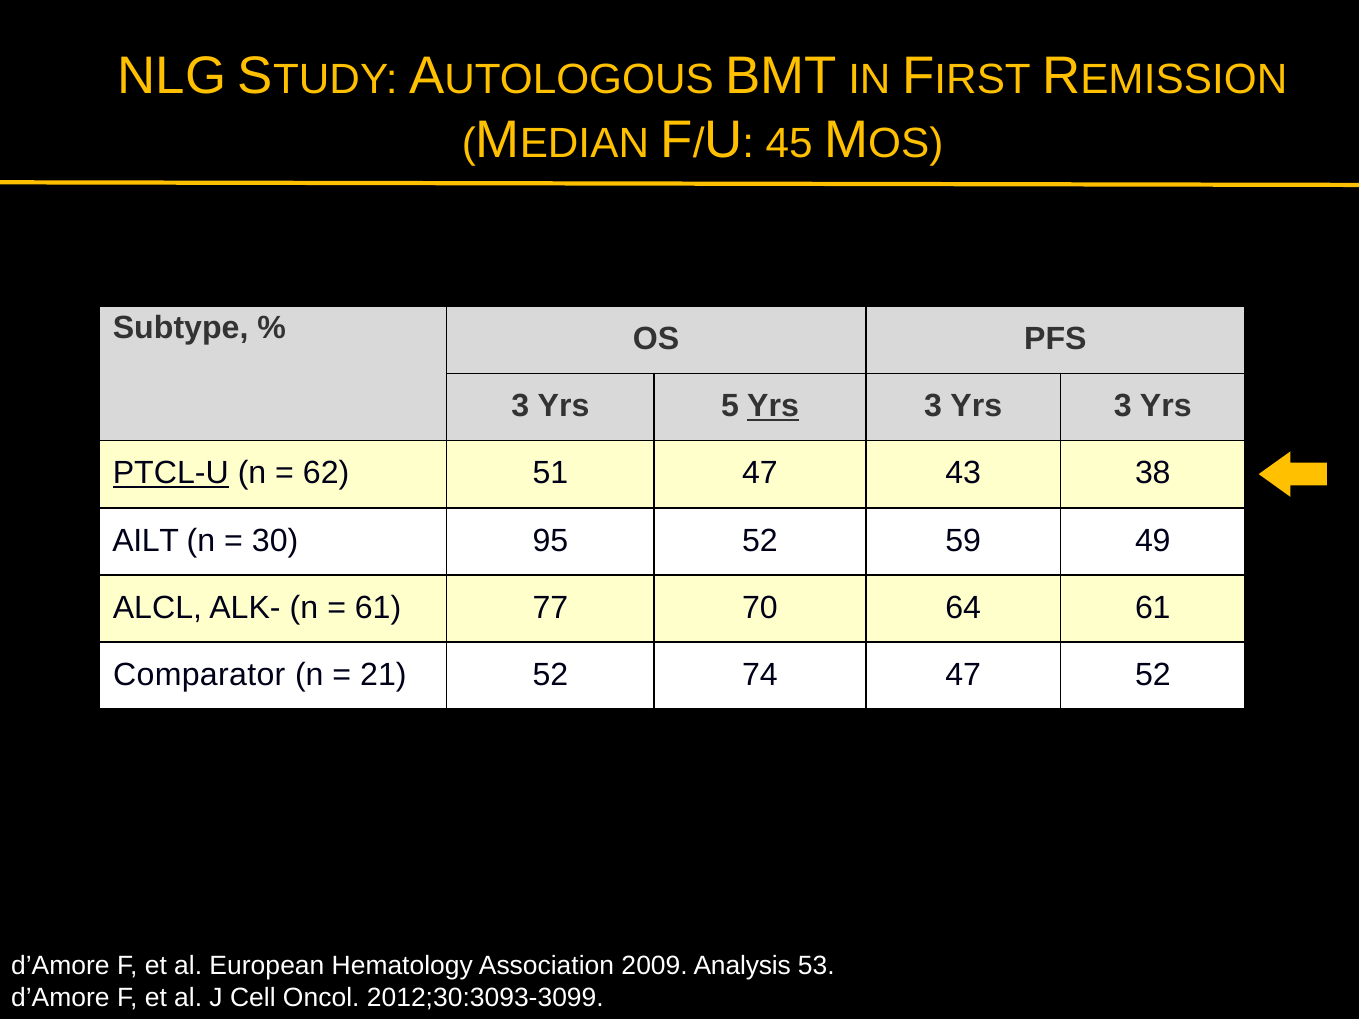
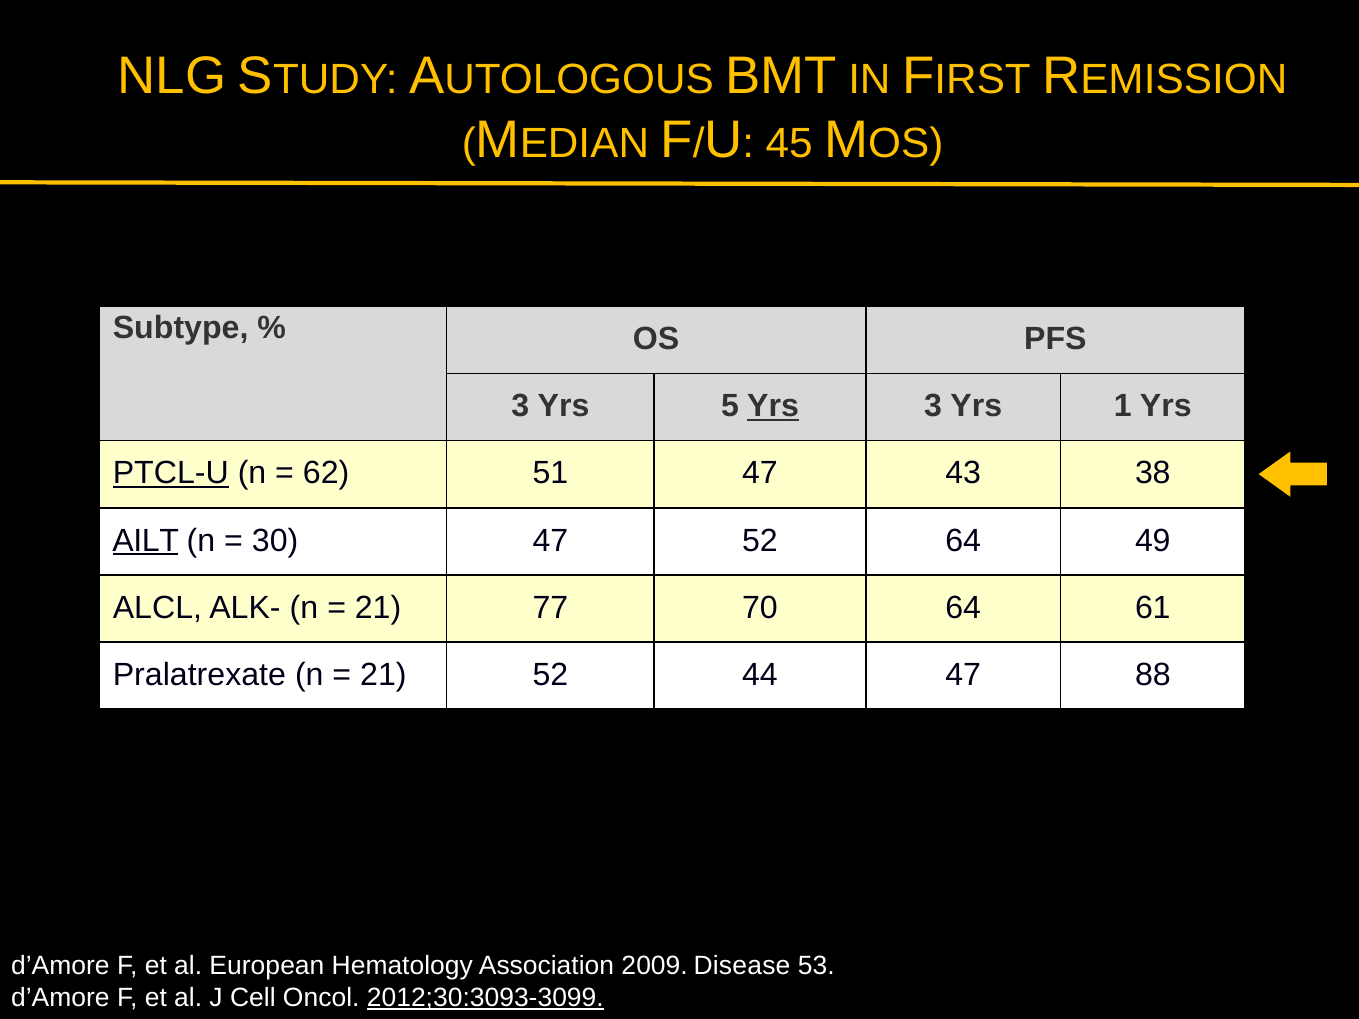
3 Yrs 3: 3 -> 1 (1123, 406)
AILT underline: none -> present (146, 541)
30 95: 95 -> 47 (550, 541)
52 59: 59 -> 64 (963, 541)
61: 61 -> 21 (378, 608)
Comparator: Comparator -> Pralatrexate (199, 675)
74: 74 -> 44 (760, 675)
47 52: 52 -> 88 (1153, 675)
Analysis: Analysis -> Disease (742, 966)
2012;30:3093-3099 underline: none -> present (485, 998)
